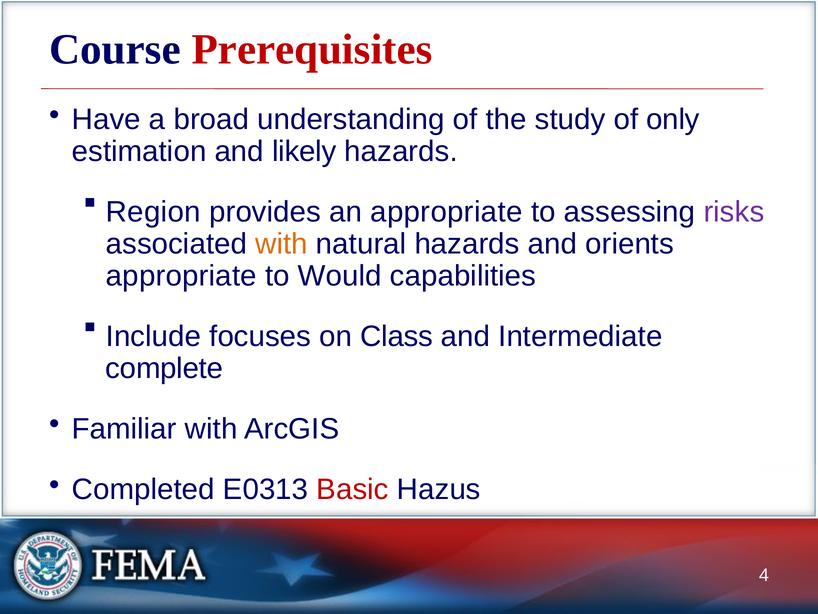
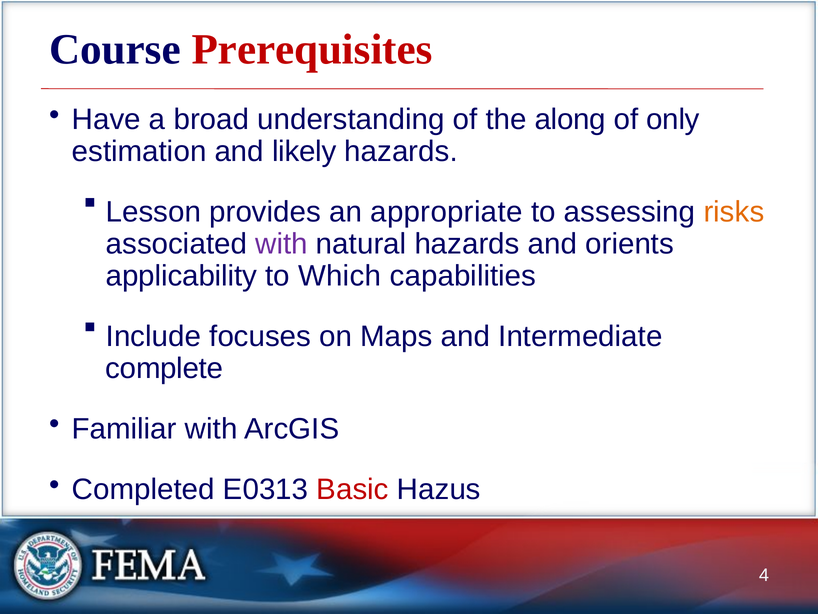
study: study -> along (570, 119)
Region: Region -> Lesson (153, 212)
risks colour: purple -> orange (734, 212)
with colour: orange -> purple (282, 244)
appropriate: appropriate -> applicability (181, 276)
Would: Would -> Which (340, 276)
Class: Class -> Maps (396, 336)
